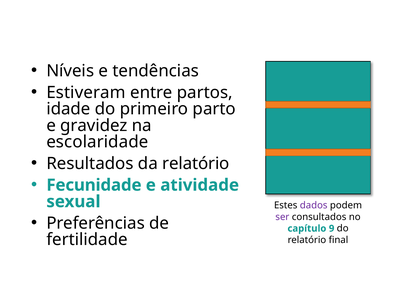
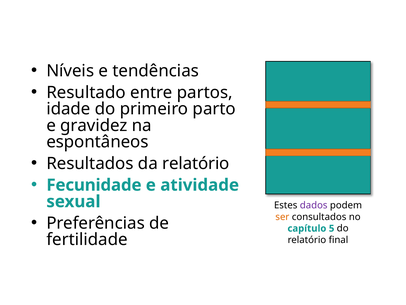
Estiveram: Estiveram -> Resultado (86, 92)
escolaridade: escolaridade -> espontâneos (97, 142)
ser colour: purple -> orange (282, 217)
9: 9 -> 5 (332, 228)
